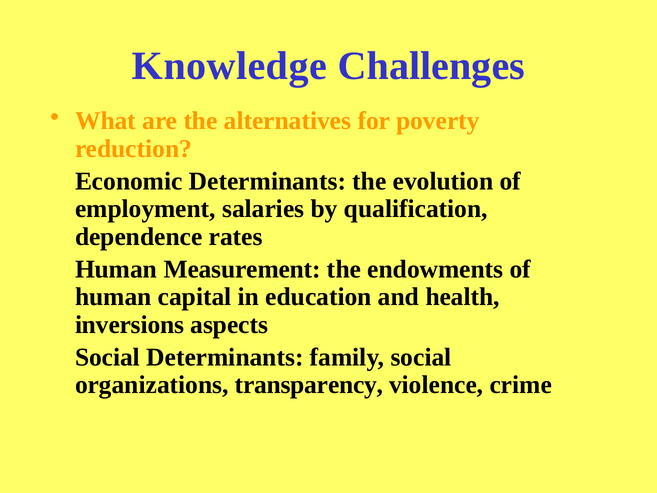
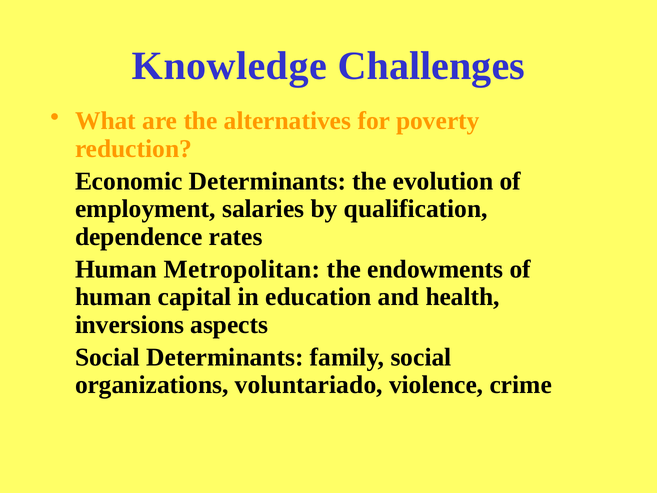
Measurement: Measurement -> Metropolitan (242, 269)
transparency: transparency -> voluntariado (309, 385)
